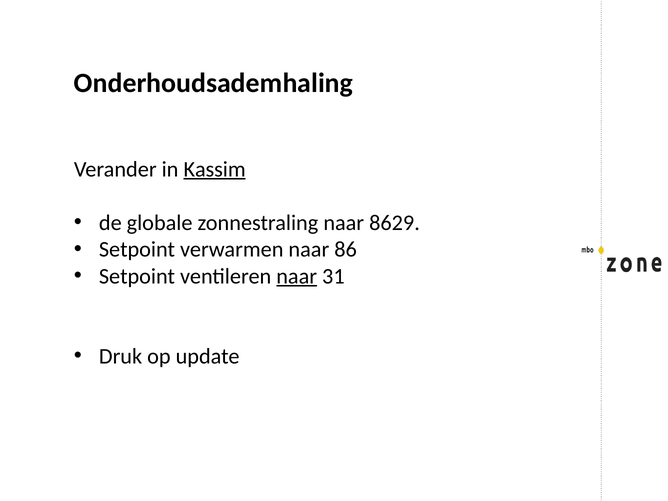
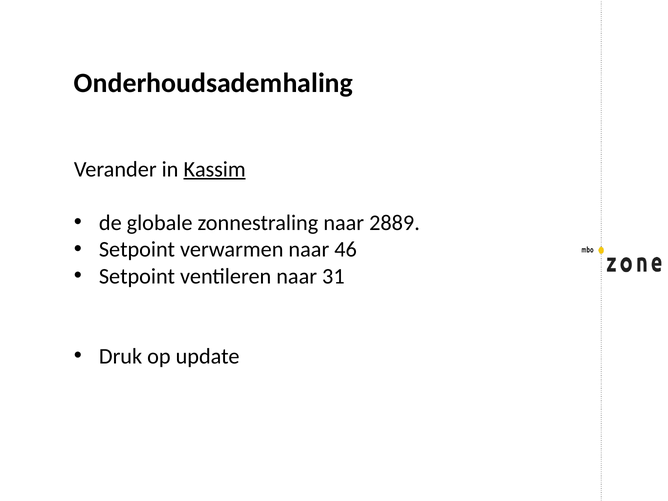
8629: 8629 -> 2889 (395, 223)
86: 86 -> 46 (346, 249)
naar underline: present -> none (297, 276)
